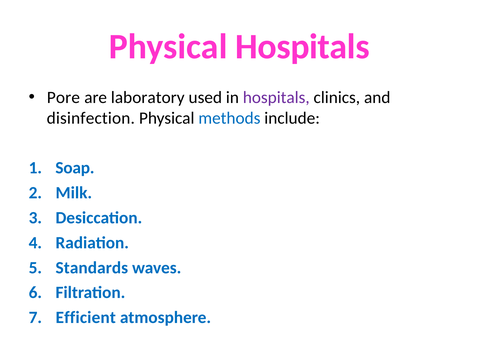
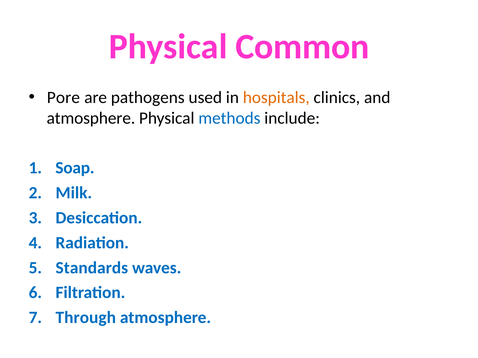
Physical Hospitals: Hospitals -> Common (302, 47)
laboratory: laboratory -> pathogens (148, 98)
hospitals colour: purple -> orange (276, 98)
disinfection: disinfection -> atmosphere (91, 118)
Efficient: Efficient -> Through (86, 318)
